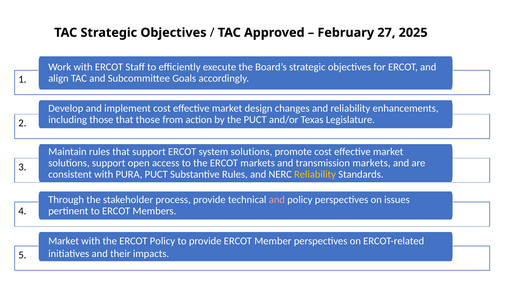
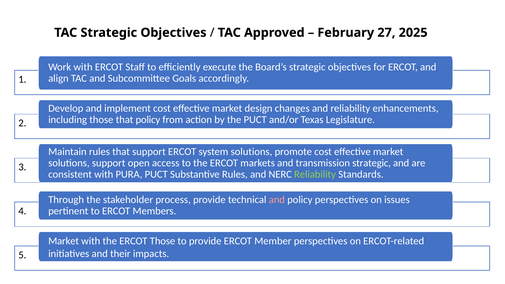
that those: those -> policy (148, 120)
transmission markets: markets -> strategic (372, 163)
Reliability colour: yellow -> light green (315, 175)
ERCOT Policy: Policy -> Those (163, 241)
